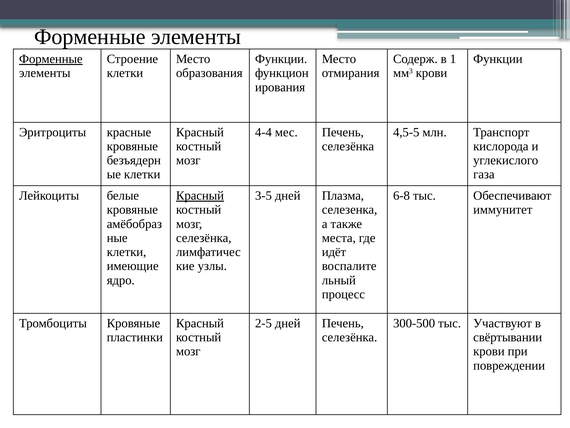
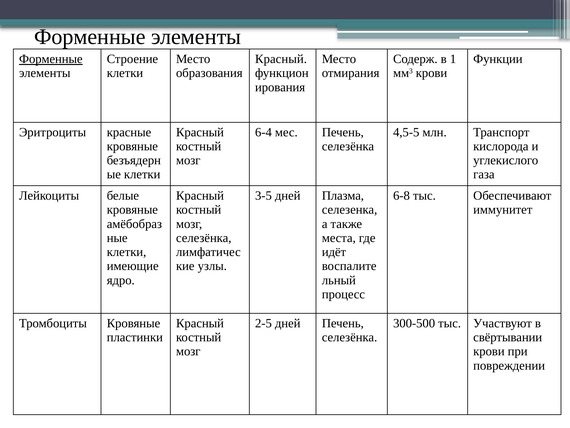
Функции: Функции -> Красный (281, 59)
4-4: 4-4 -> 6-4 (263, 132)
Красный underline: present -> none (200, 195)
